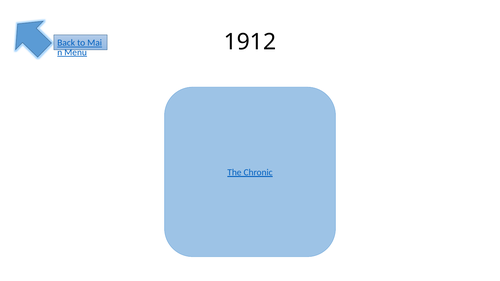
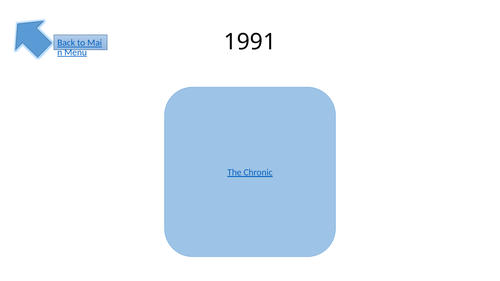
1912: 1912 -> 1991 (250, 42)
